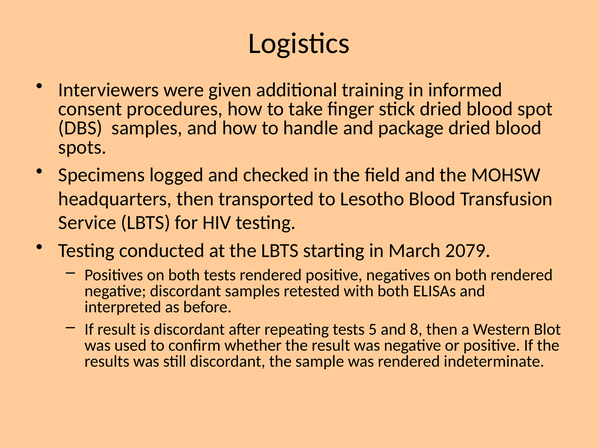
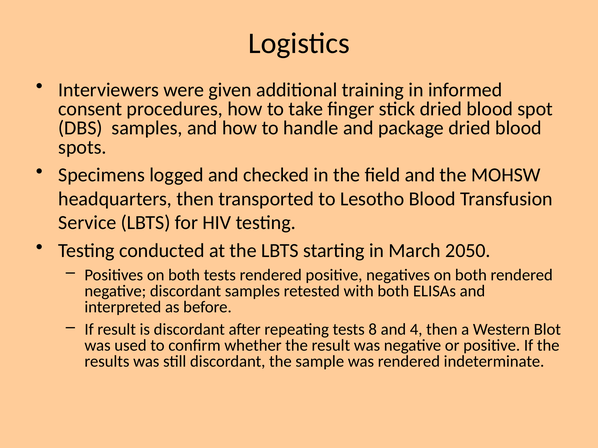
2079: 2079 -> 2050 (468, 251)
5: 5 -> 8 (373, 330)
8: 8 -> 4 (416, 330)
